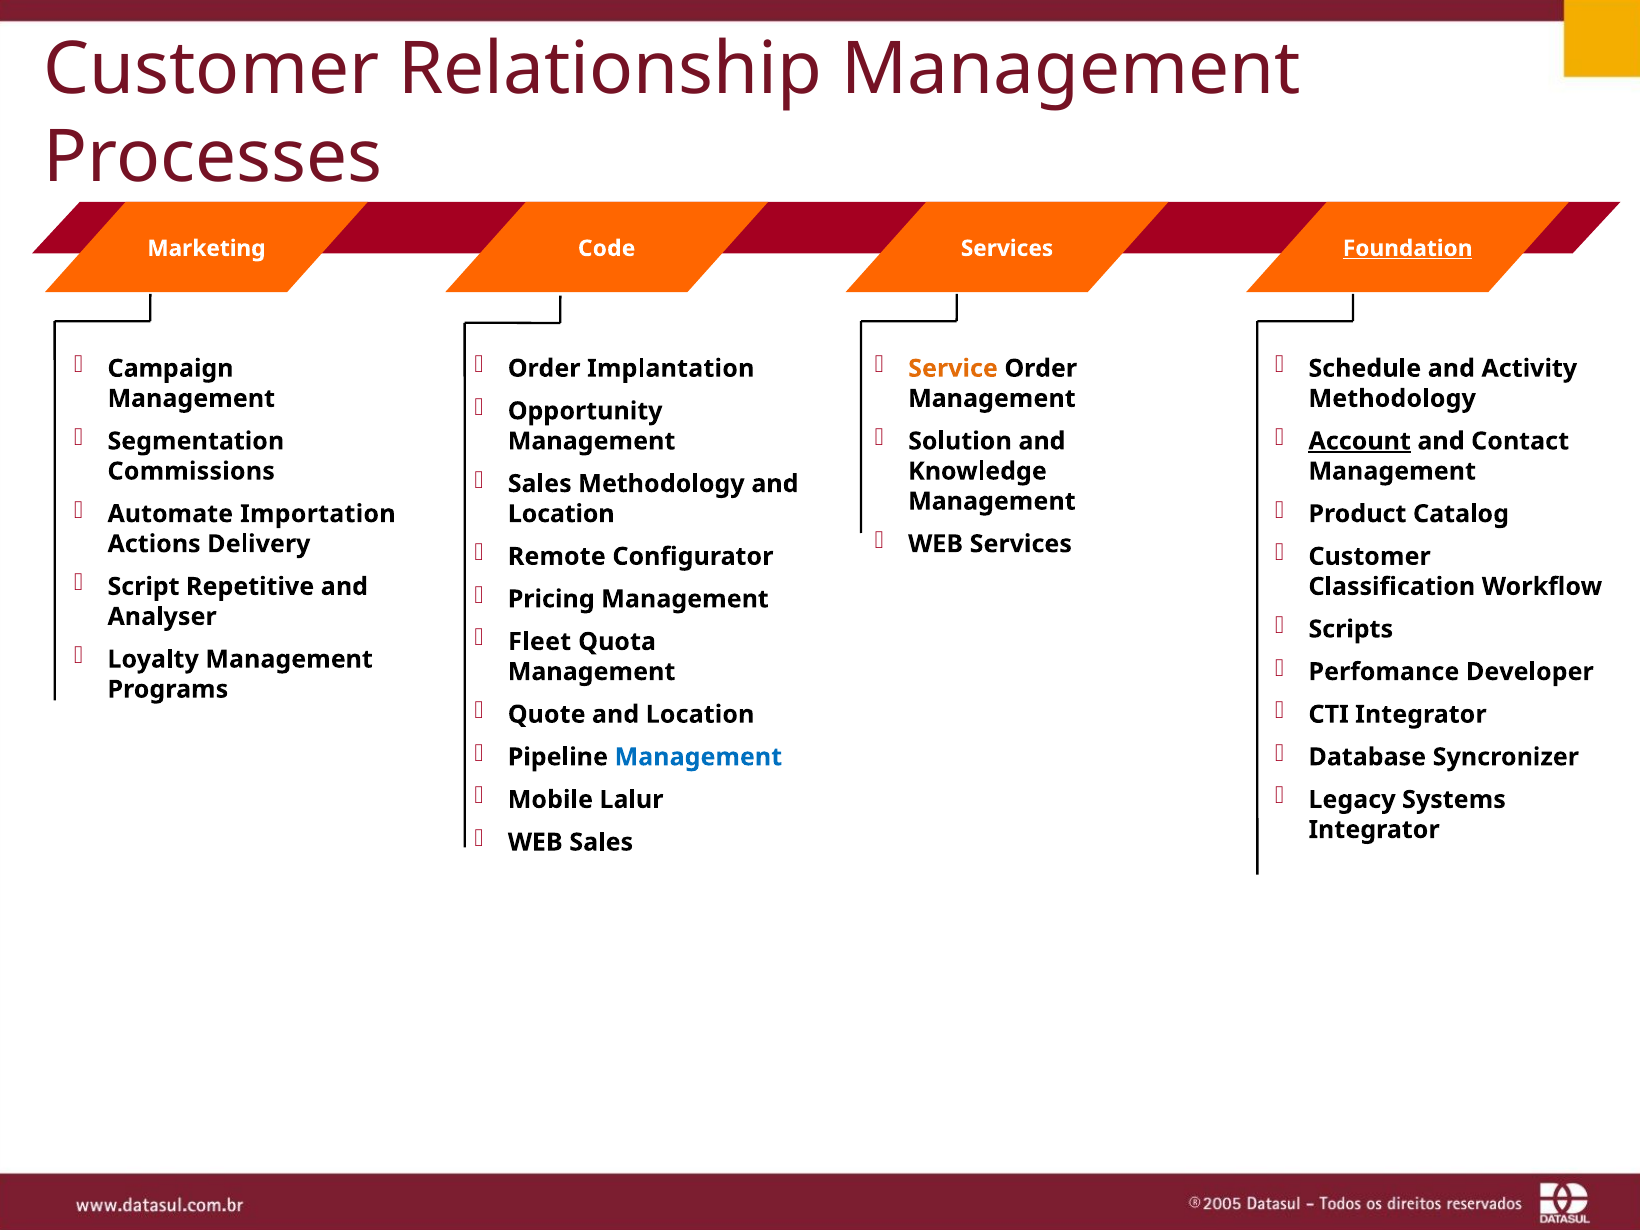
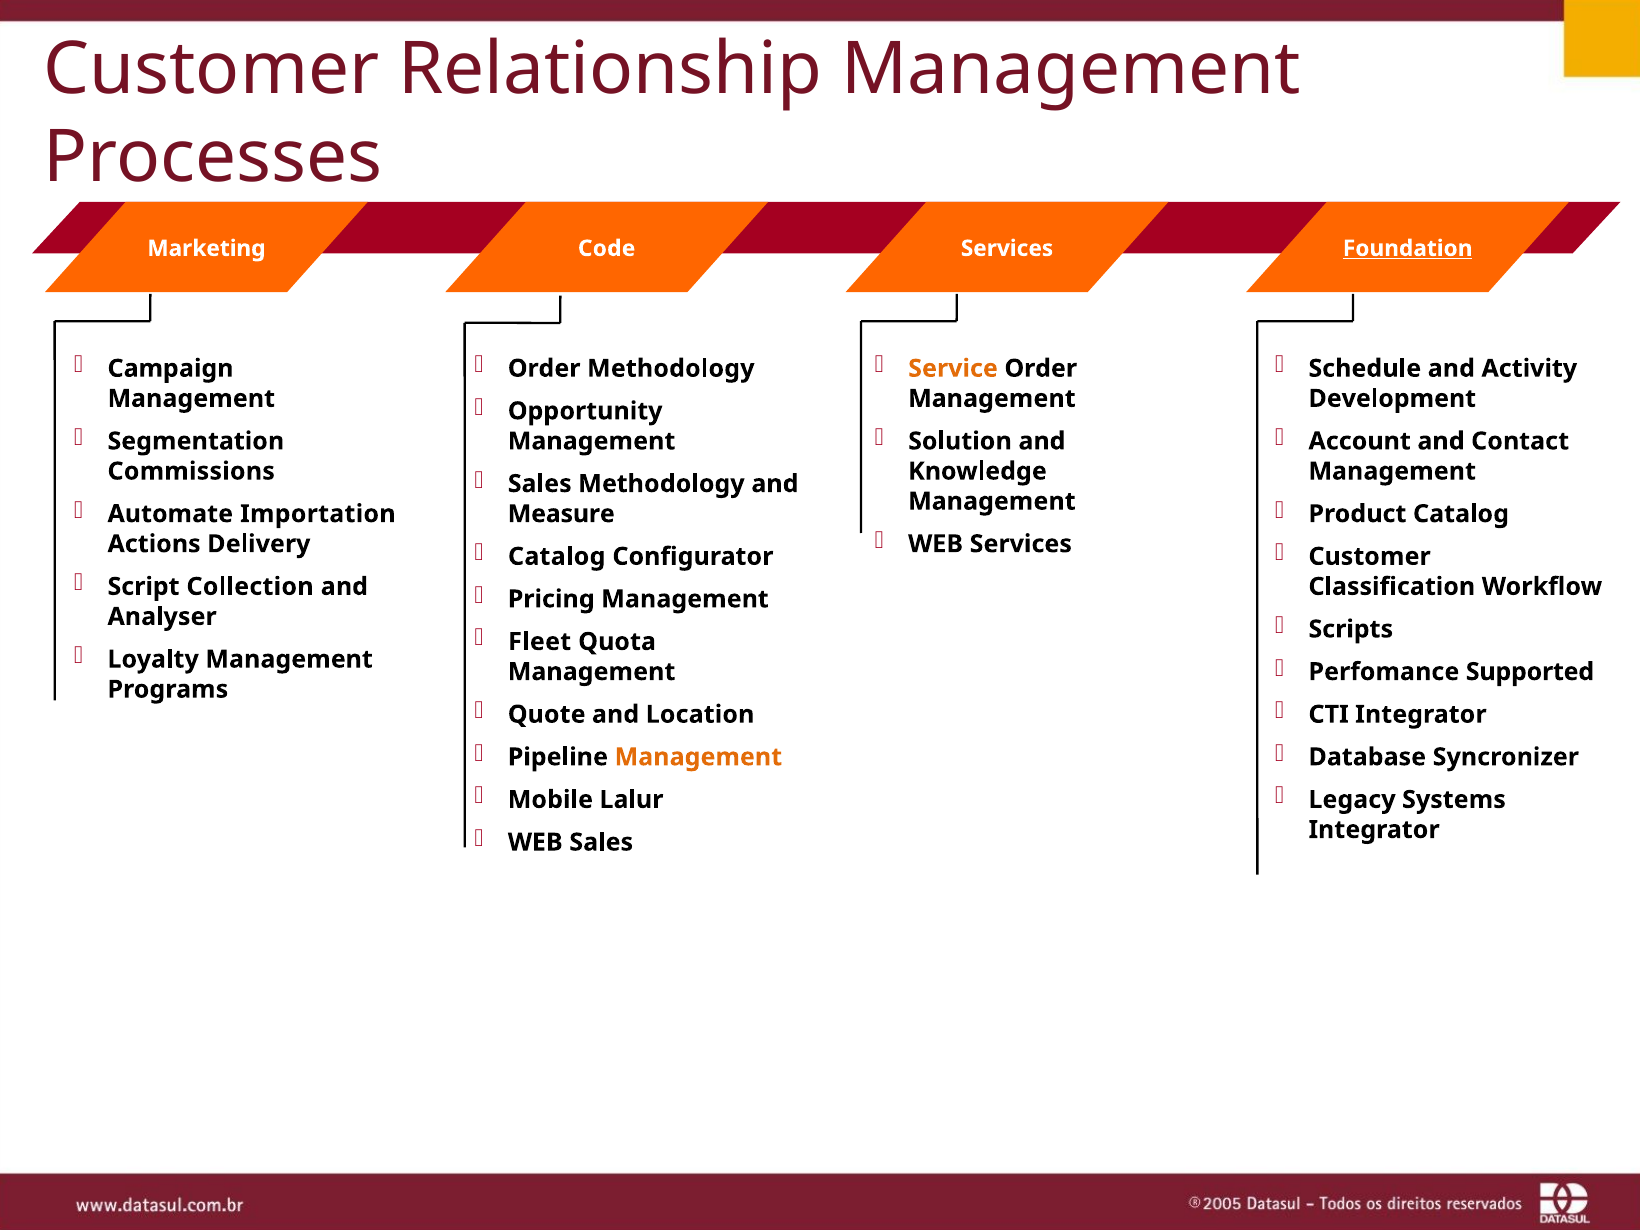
Order Implantation: Implantation -> Methodology (671, 368)
Methodology: Methodology -> Development (1392, 399)
Account underline: present -> none (1360, 441)
Location: Location -> Measure (561, 514)
Remote: Remote -> Catalog (557, 556)
Repetitive: Repetitive -> Collection (250, 587)
Developer: Developer -> Supported (1530, 672)
Management colour: blue -> orange (698, 757)
